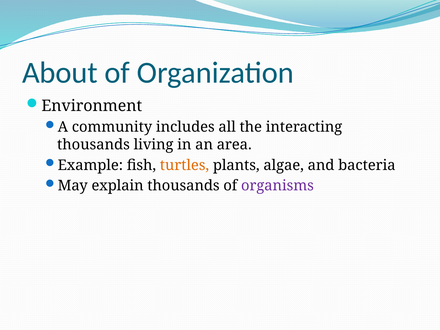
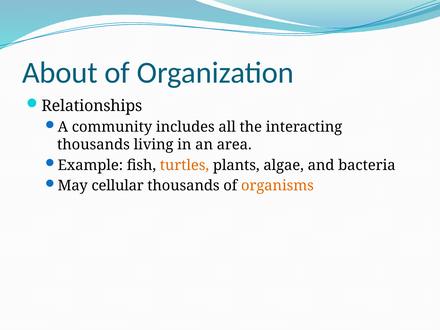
Environment: Environment -> Relationships (92, 106)
explain: explain -> cellular (118, 186)
organisms colour: purple -> orange (277, 186)
